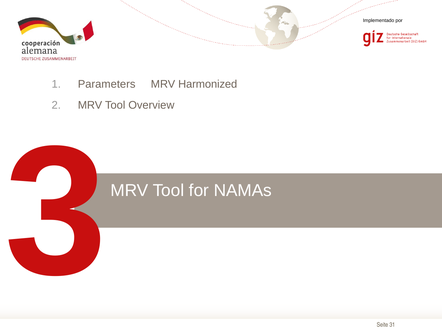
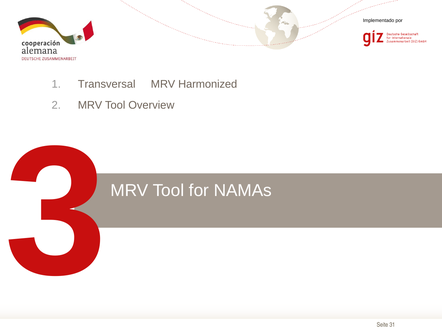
Parameters: Parameters -> Transversal (107, 84)
